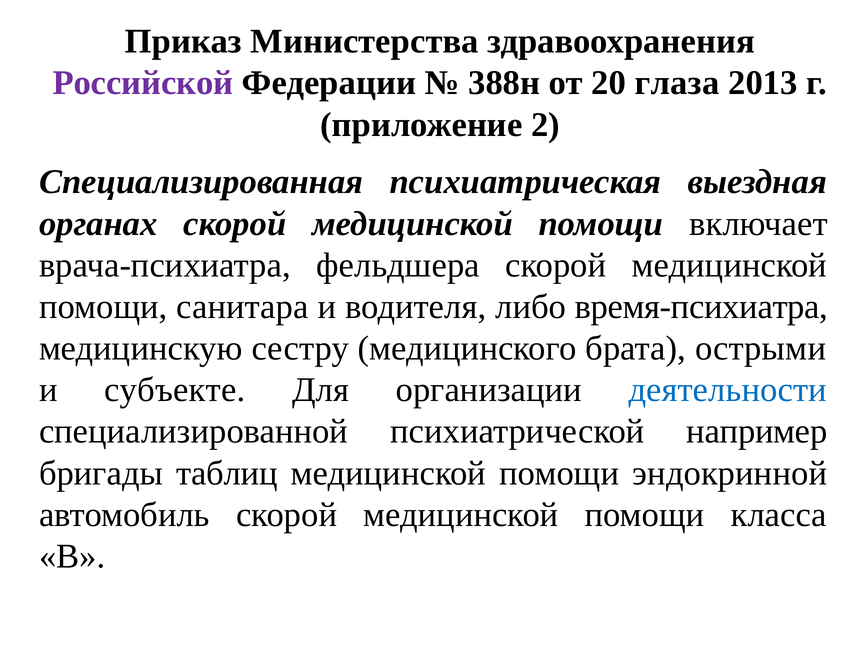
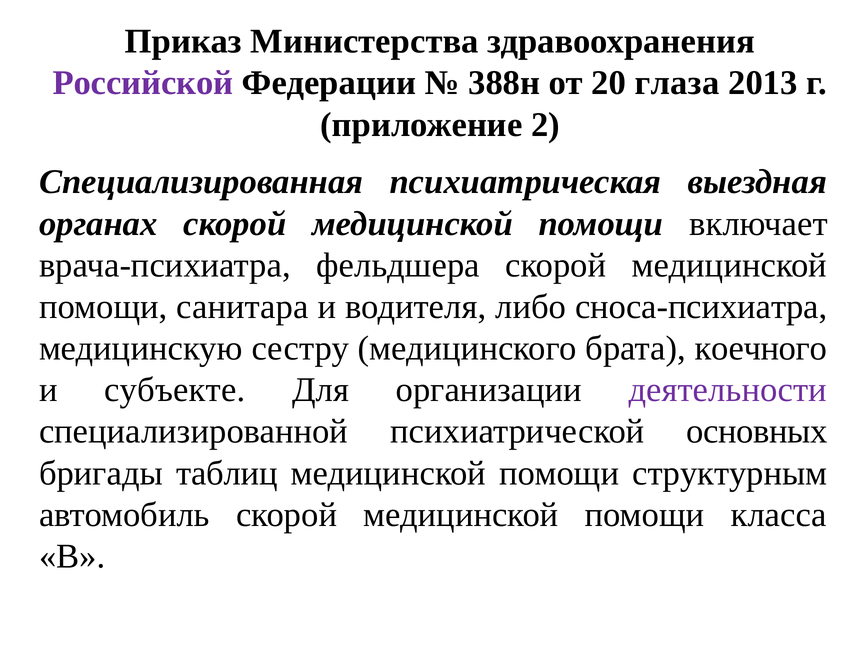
время-психиатра: время-психиатра -> сноса-психиатра (701, 307)
острыми: острыми -> коечного (761, 348)
деятельности colour: blue -> purple (728, 390)
например: например -> основных (757, 432)
эндокринной: эндокринной -> структурным (730, 473)
